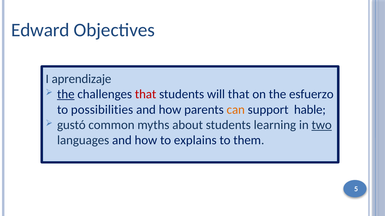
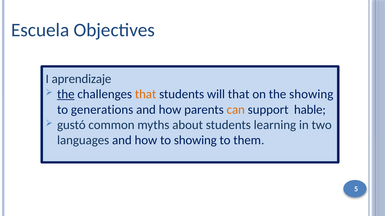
Edward: Edward -> Escuela (40, 30)
that colour: red -> orange (146, 94)
the esfuerzo: esfuerzo -> showing (311, 94)
possibilities: possibilities -> generations (102, 110)
two underline: present -> none (322, 125)
to explains: explains -> showing (195, 141)
